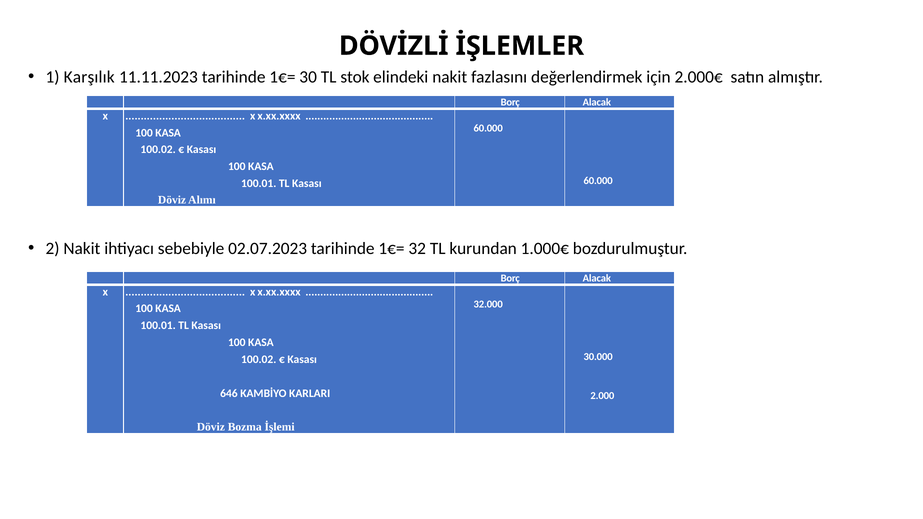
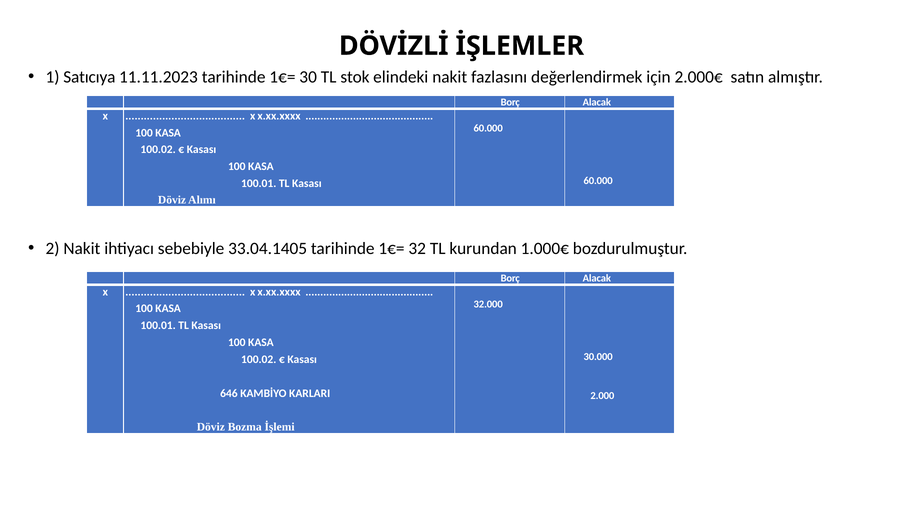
Karşılık: Karşılık -> Satıcıya (89, 77)
02.07.2023: 02.07.2023 -> 33.04.1405 (268, 249)
